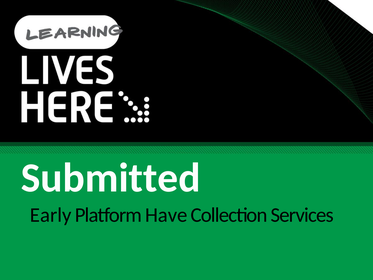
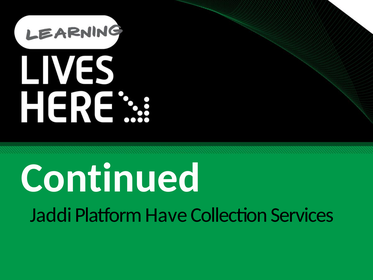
Submitted: Submitted -> Continued (111, 178)
Early: Early -> Jaddi (51, 215)
